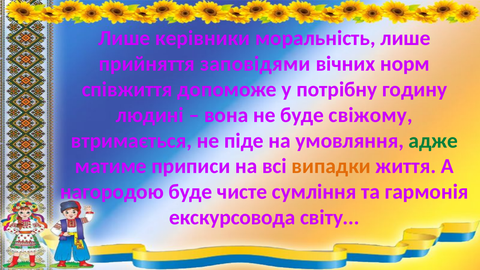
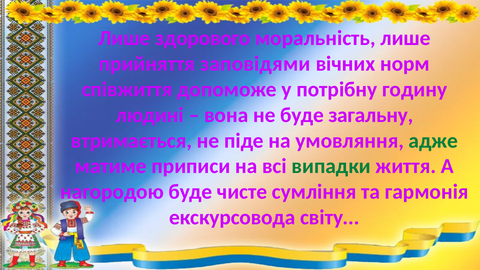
керівники: керівники -> здорового (203, 38)
свіжому: свіжому -> загальну (371, 115)
випадки colour: orange -> green (331, 166)
